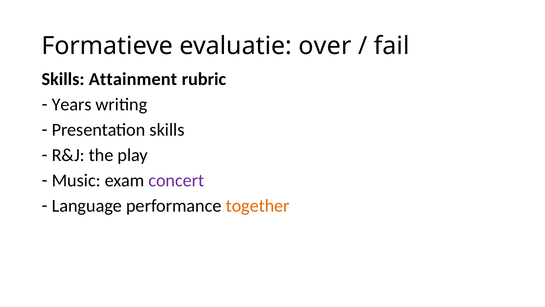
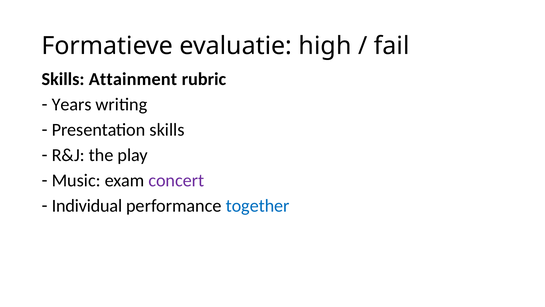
over: over -> high (325, 46)
Language: Language -> Individual (87, 206)
together colour: orange -> blue (258, 206)
